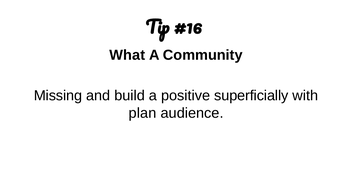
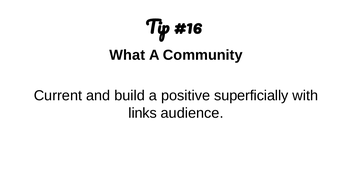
Missing: Missing -> Current (58, 96)
plan: plan -> links (143, 113)
